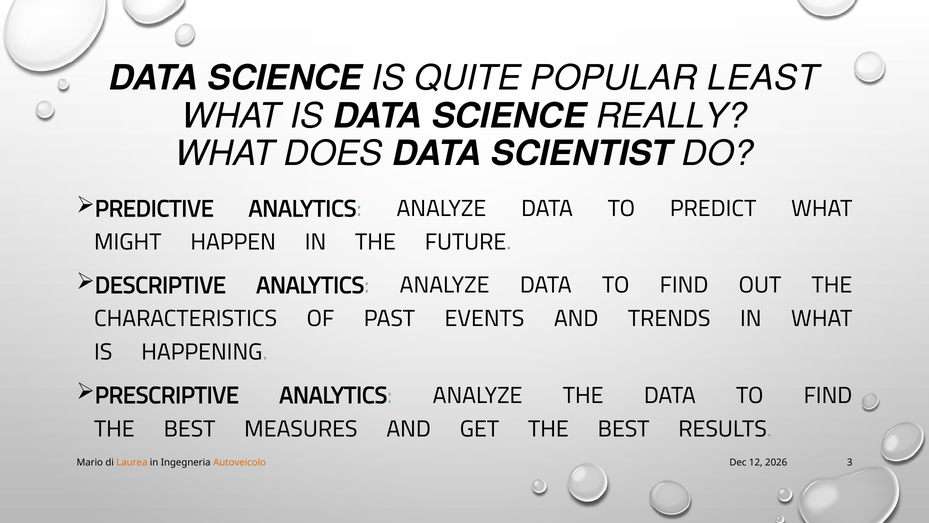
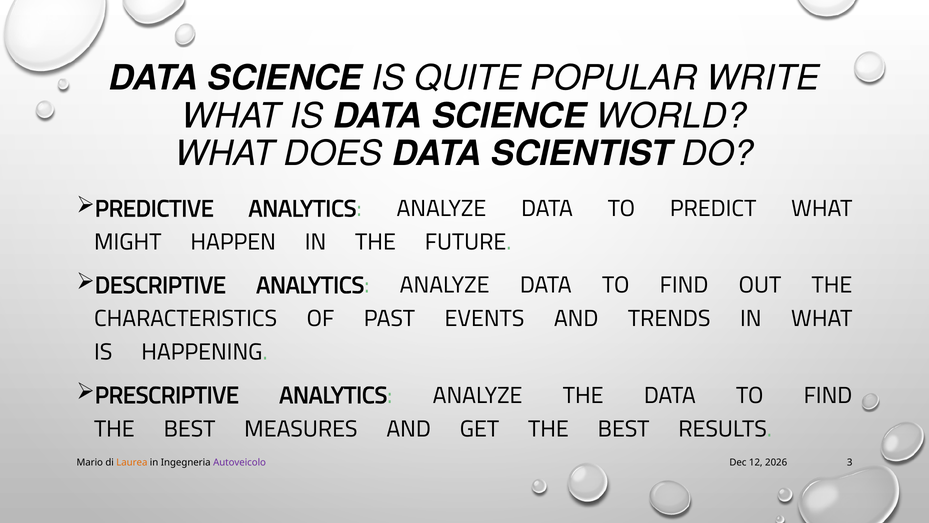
LEAST: LEAST -> WRITE (763, 78)
REALLY: REALLY -> WORLD (671, 116)
Autoveicolo colour: orange -> purple (240, 462)
